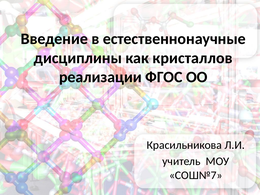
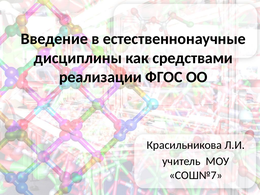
кристаллов: кристаллов -> средствами (193, 58)
